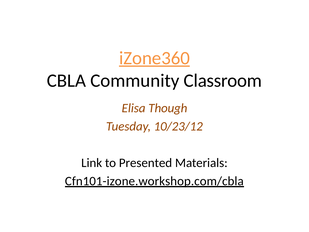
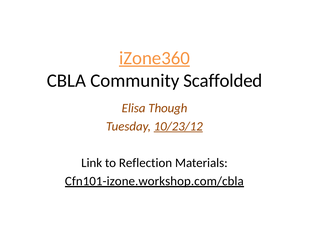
Classroom: Classroom -> Scaffolded (223, 81)
10/23/12 underline: none -> present (178, 126)
Presented: Presented -> Reflection (145, 163)
